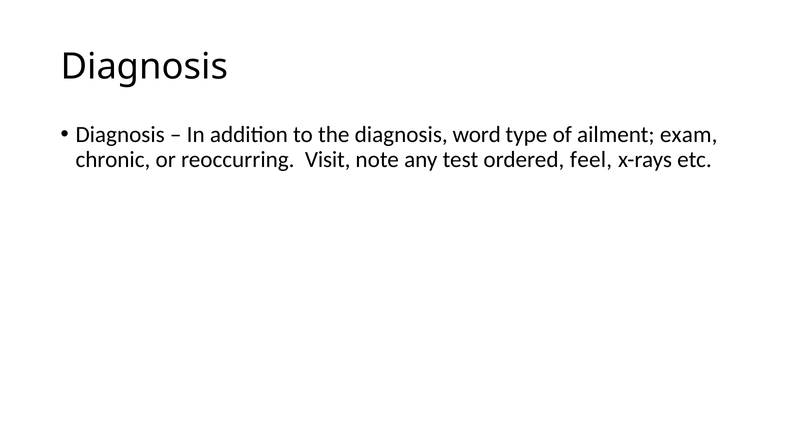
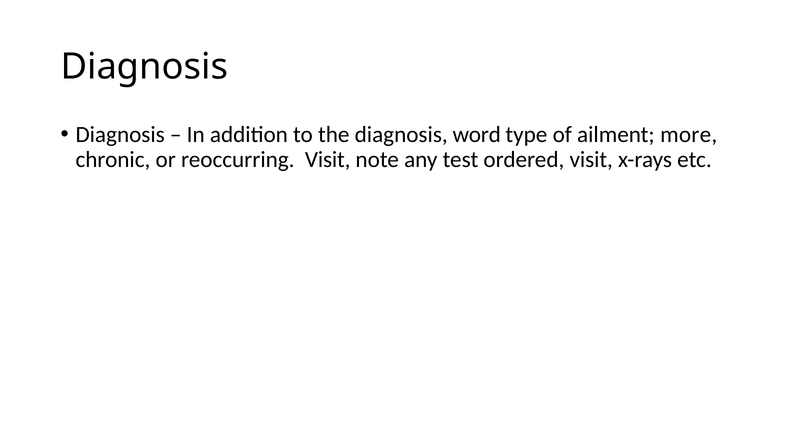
exam: exam -> more (689, 134)
ordered feel: feel -> visit (591, 159)
